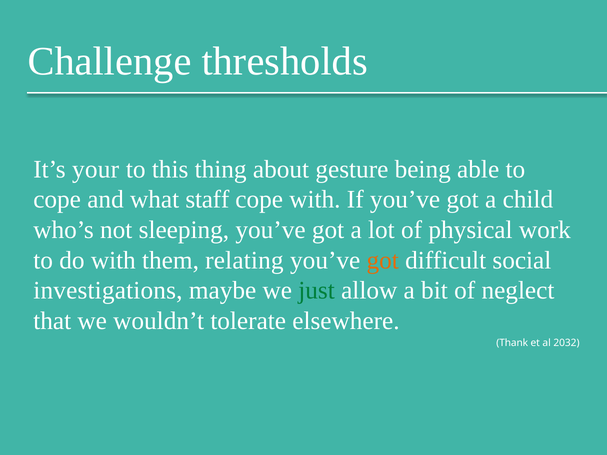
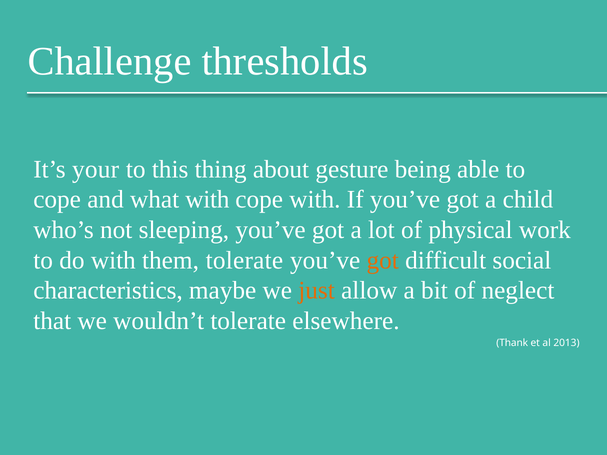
what staff: staff -> with (207, 200)
them relating: relating -> tolerate (244, 260)
investigations: investigations -> characteristics (108, 291)
just colour: green -> orange (317, 291)
2032: 2032 -> 2013 (566, 343)
